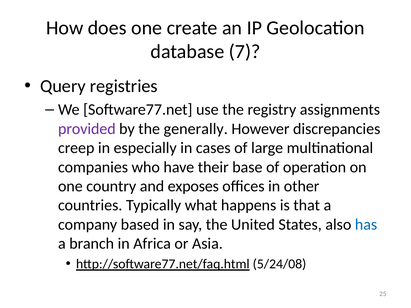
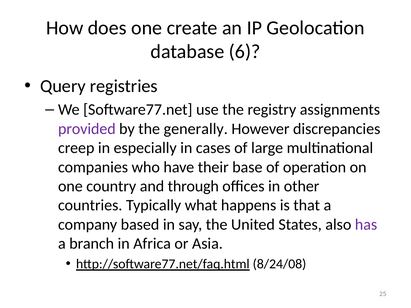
7: 7 -> 6 (245, 52)
exposes: exposes -> through (193, 186)
has colour: blue -> purple (366, 225)
5/24/08: 5/24/08 -> 8/24/08 (279, 264)
